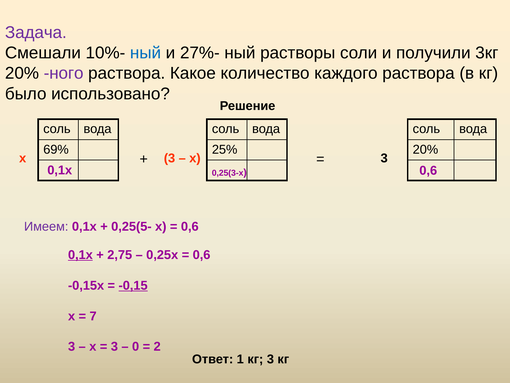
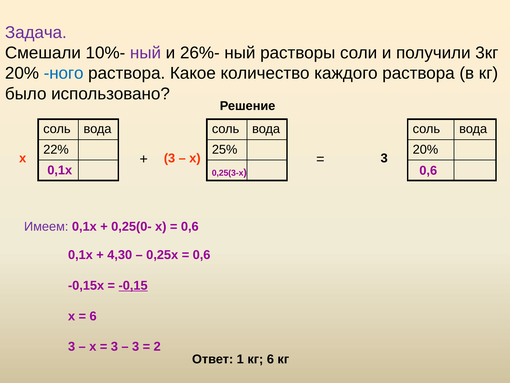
ный colour: blue -> purple (146, 53)
27%-: 27%- -> 26%- (200, 53)
ного colour: purple -> blue (64, 73)
69%: 69% -> 22% (56, 149)
0,25(5-: 0,25(5- -> 0,25(0- (131, 226)
0,1x underline: present -> none (80, 255)
2,75: 2,75 -> 4,30 (120, 255)
7: 7 -> 6 (93, 316)
0: 0 -> 3 (136, 346)
кг 3: 3 -> 6 (270, 359)
